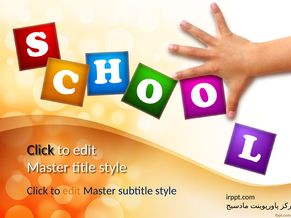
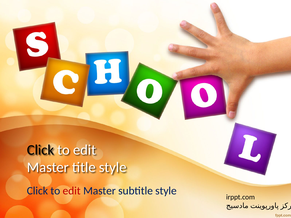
edit colour: orange -> red (72, 191)
